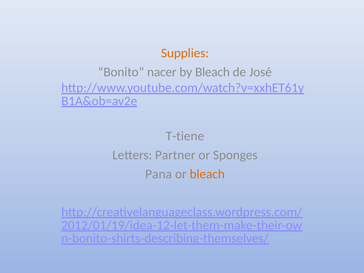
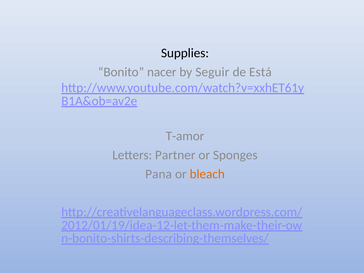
Supplies colour: orange -> black (185, 53)
by Bleach: Bleach -> Seguir (212, 72)
José: José -> Está (260, 72)
T-tiene: T-tiene -> T-amor (185, 136)
